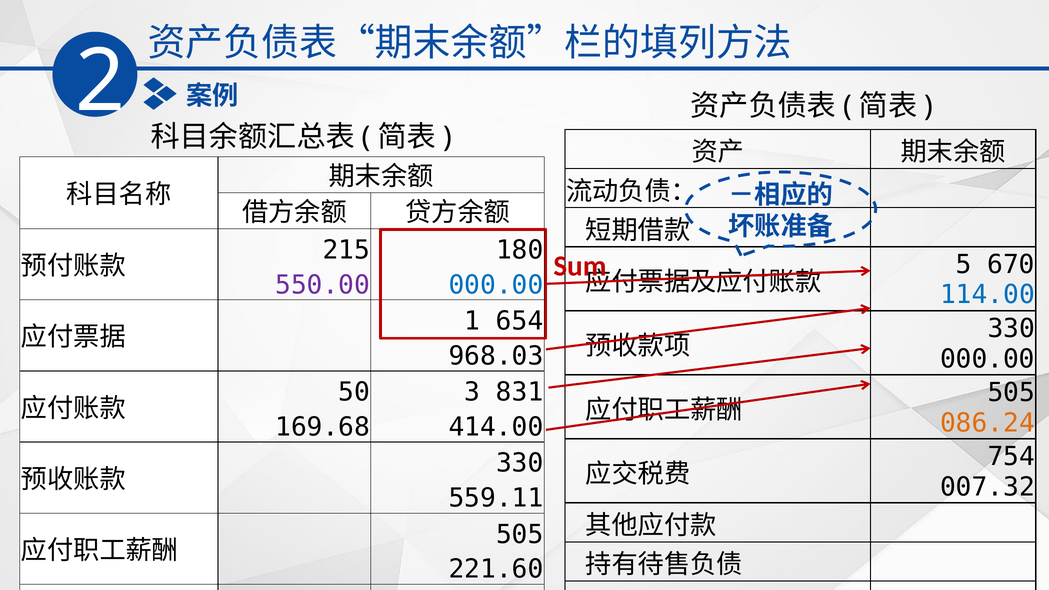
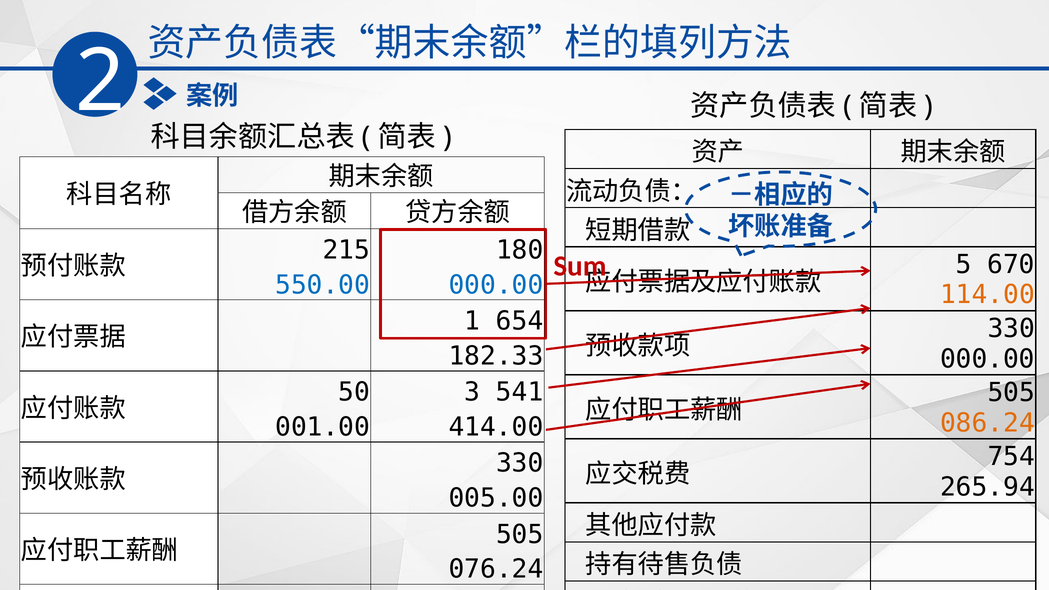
550.00 colour: purple -> blue (323, 285)
114.00 colour: blue -> orange (987, 295)
968.03: 968.03 -> 182.33 (496, 356)
831: 831 -> 541 (520, 392)
169.68: 169.68 -> 001.00 (323, 427)
007.32: 007.32 -> 265.94 (987, 487)
559.11: 559.11 -> 005.00 (496, 498)
221.60: 221.60 -> 076.24 (496, 569)
